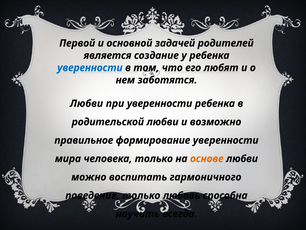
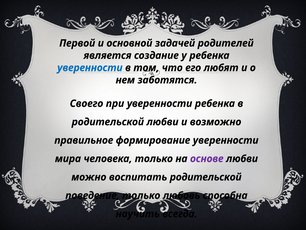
Любви: Любви -> Своего (86, 103)
основе colour: orange -> purple (207, 158)
воспитать гармоничного: гармоничного -> родительской (206, 177)
